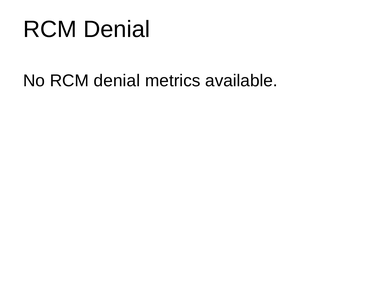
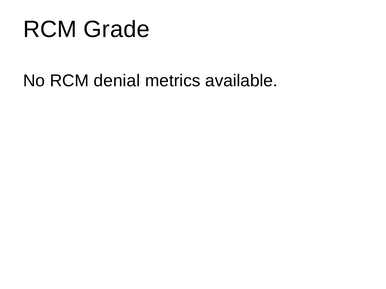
Denial: Denial -> Grade (117, 29)
